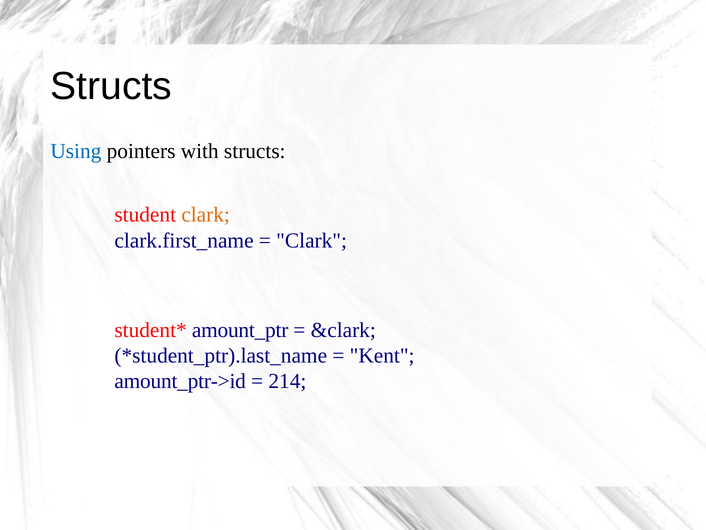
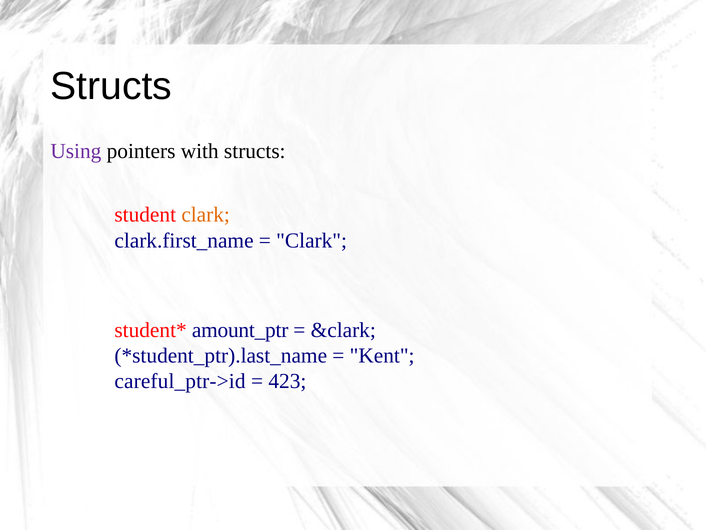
Using colour: blue -> purple (76, 151)
amount_ptr->id: amount_ptr->id -> careful_ptr->id (180, 381)
214: 214 -> 423 (287, 381)
